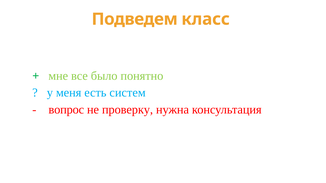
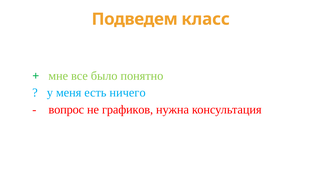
систем: систем -> ничего (128, 93)
проверку: проверку -> графиков (128, 110)
